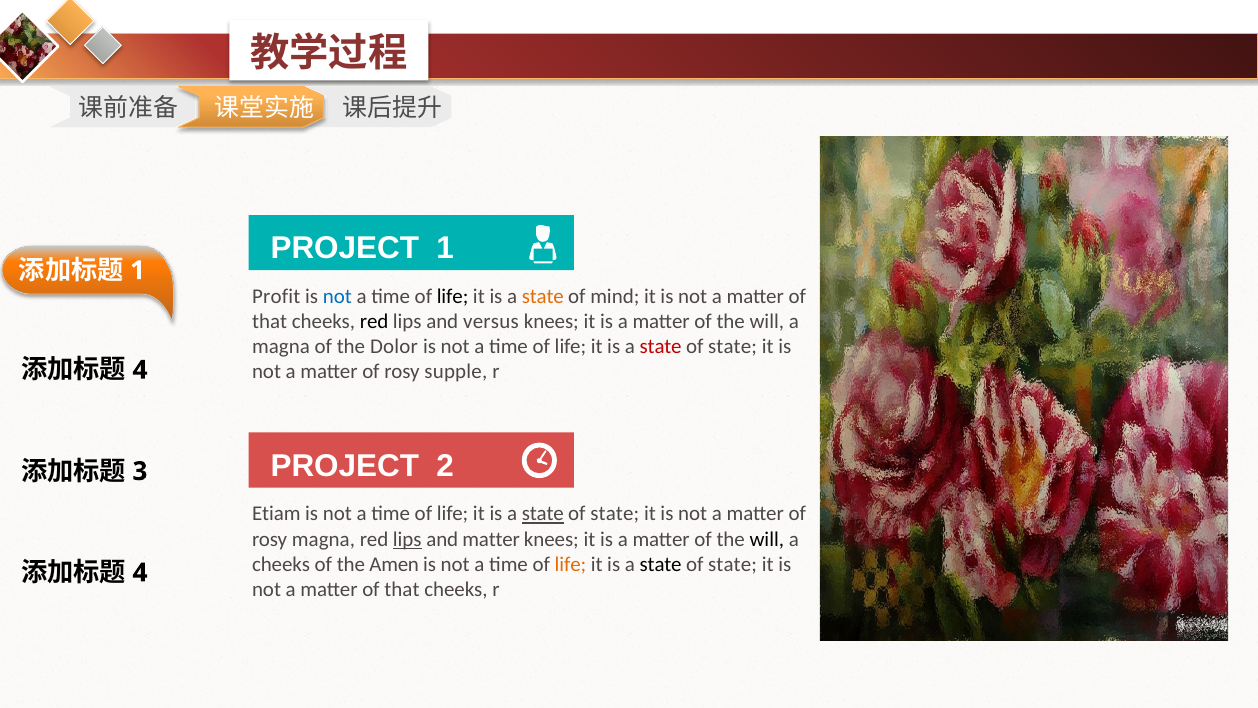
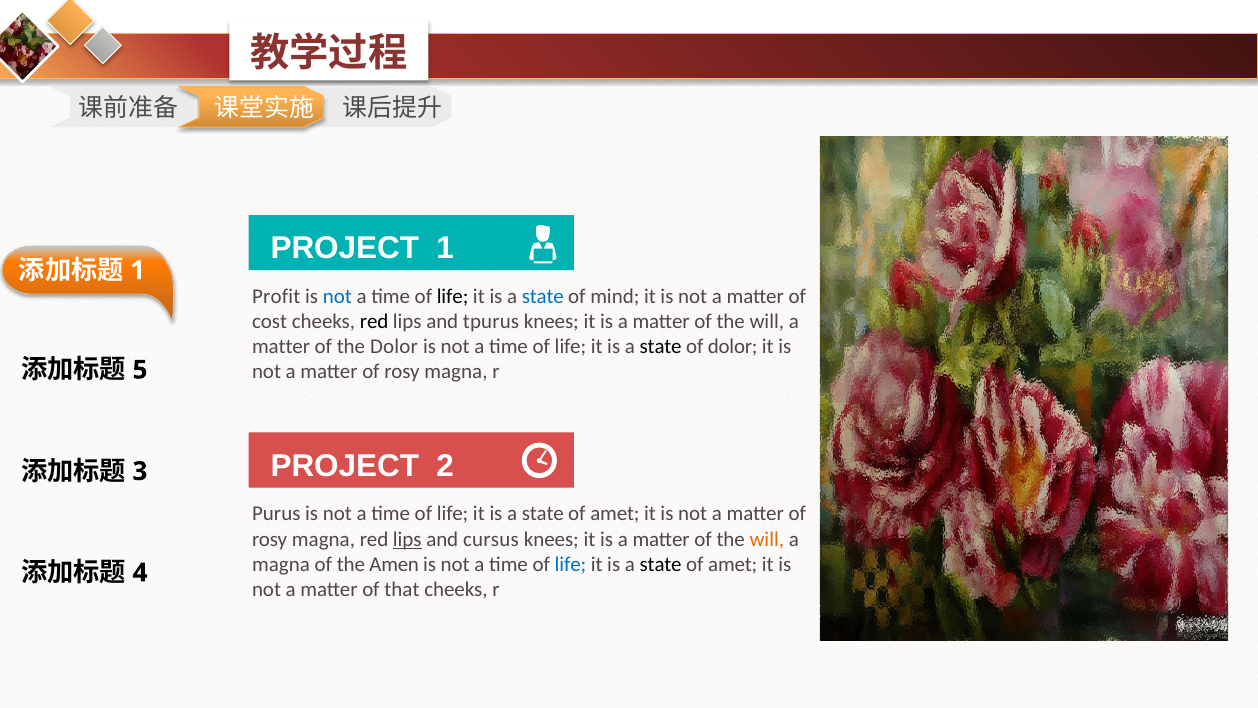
state colour: orange -> blue (543, 296)
that: that -> cost (270, 322)
versus: versus -> tpurus (491, 322)
magna: magna -> matter (281, 347)
state colour: red -> black (661, 347)
state: state -> dolor (733, 347)
4: 4 -> 5 (140, 370)
supple: supple -> magna (456, 372)
Etiam: Etiam -> Purus (276, 514)
state underline: present -> none (543, 514)
state: state -> amet (615, 514)
and matter: matter -> cursus (491, 539)
will colour: black -> orange (767, 539)
cheeks: cheeks -> magna (281, 564)
life colour: orange -> blue (570, 564)
state: state -> amet (733, 564)
